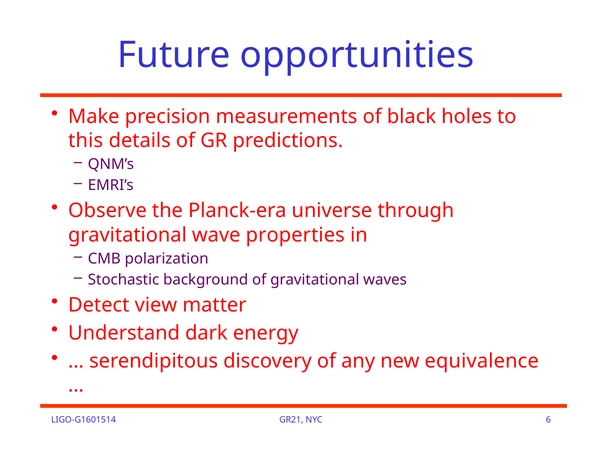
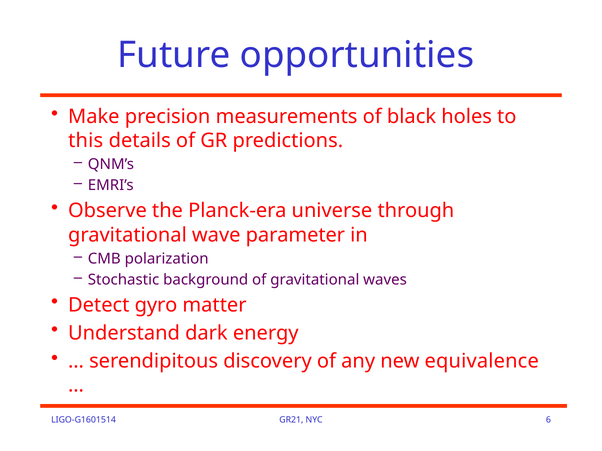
properties: properties -> parameter (295, 235)
view: view -> gyro (156, 305)
